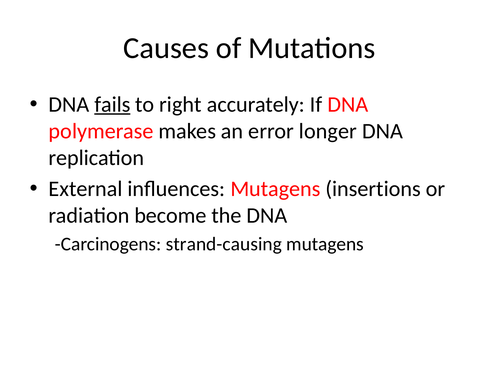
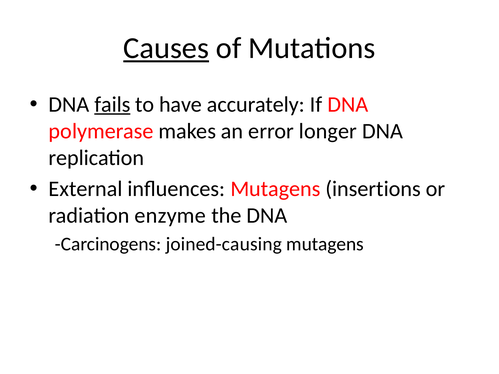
Causes underline: none -> present (166, 48)
right: right -> have (181, 105)
become: become -> enzyme (170, 216)
strand-causing: strand-causing -> joined-causing (224, 244)
